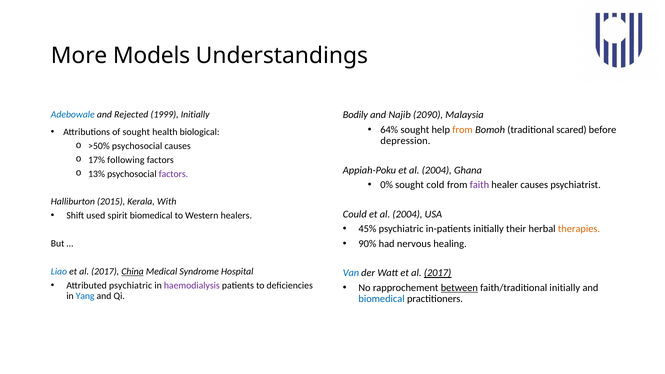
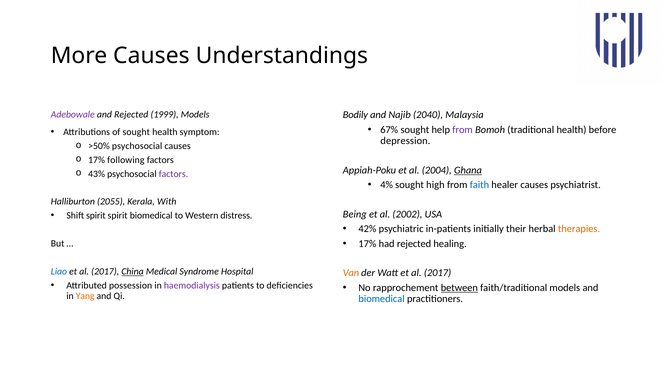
More Models: Models -> Causes (151, 56)
Adebowale colour: blue -> purple (73, 115)
1999 Initially: Initially -> Models (195, 115)
2090: 2090 -> 2040 (428, 115)
64%: 64% -> 67% (389, 130)
from colour: orange -> purple (463, 130)
traditional scared: scared -> health (572, 130)
biological: biological -> symptom (200, 132)
Ghana underline: none -> present (468, 170)
13%: 13% -> 43% (97, 174)
0%: 0% -> 4% (387, 185)
cold: cold -> high (435, 185)
faith colour: purple -> blue (479, 185)
2015: 2015 -> 2055 (111, 202)
Could: Could -> Being (355, 214)
2004: 2004 -> 2002 (407, 214)
Shift used: used -> spirit (96, 216)
healers: healers -> distress (236, 216)
45%: 45% -> 42% (367, 229)
90%: 90% -> 17% (367, 244)
had nervous: nervous -> rejected (414, 244)
Van colour: blue -> orange (351, 273)
2017 underline: present -> none (438, 273)
Attributed psychiatric: psychiatric -> possession (131, 285)
faith/traditional initially: initially -> models (565, 288)
Yang colour: blue -> orange (85, 296)
